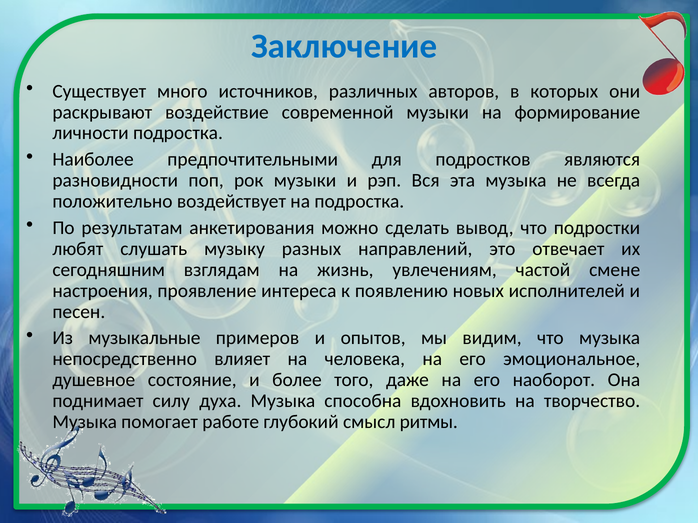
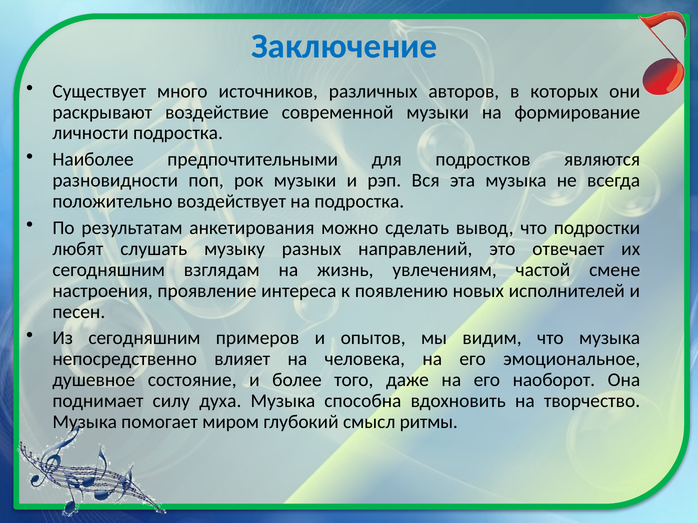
Из музыкальные: музыкальные -> сегодняшним (144, 338)
работе: работе -> миром (231, 422)
